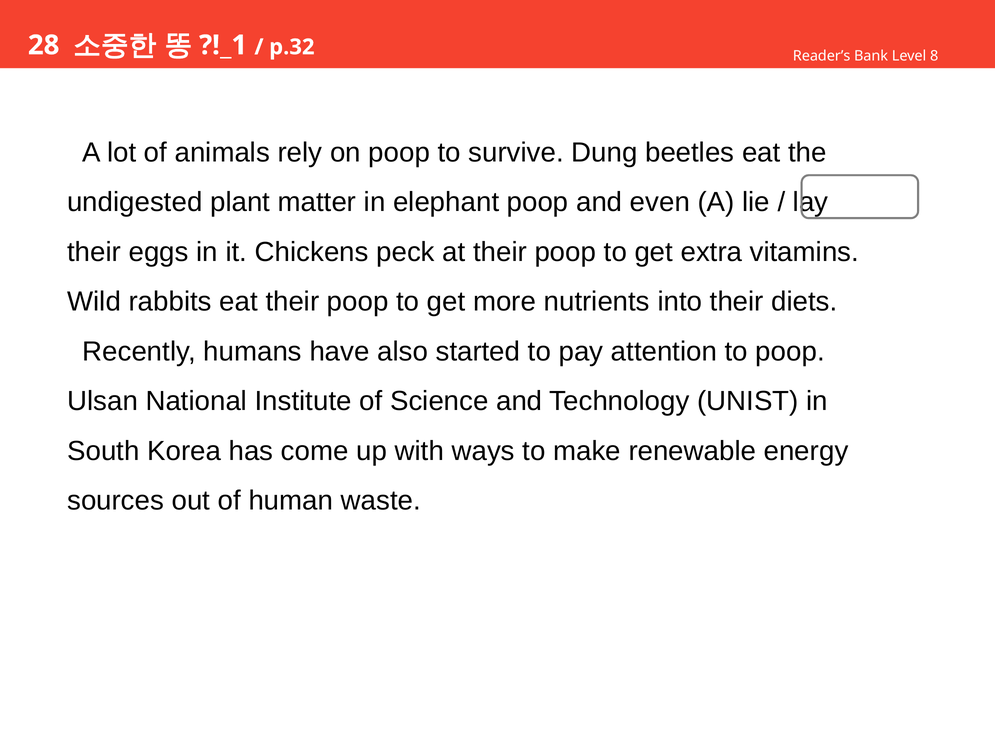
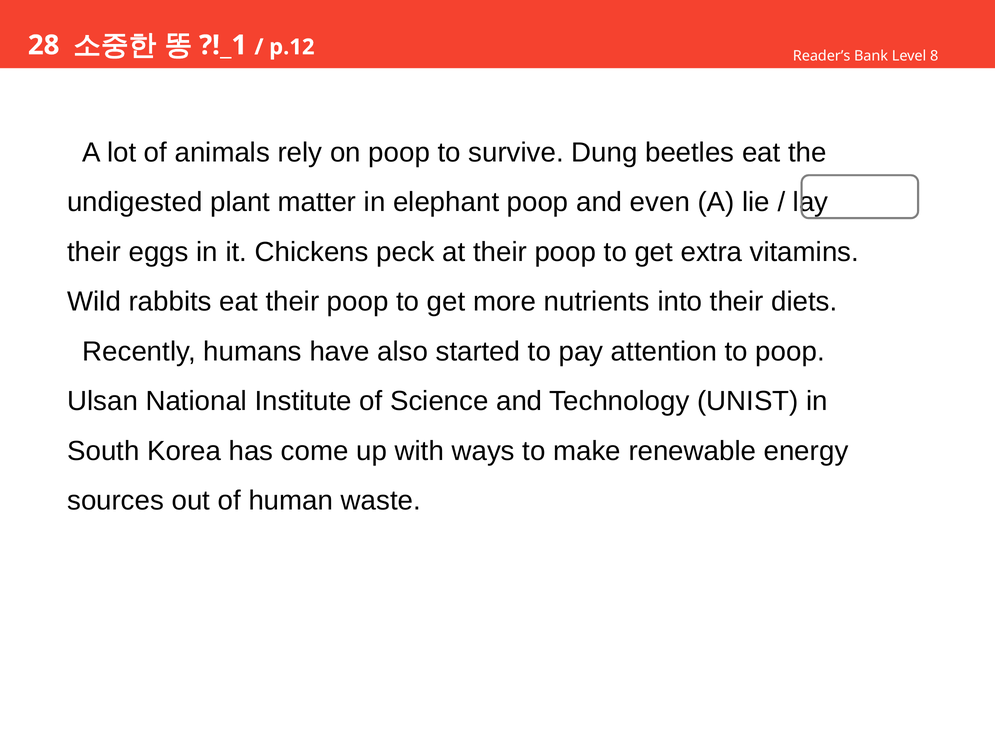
p.32: p.32 -> p.12 (292, 47)
